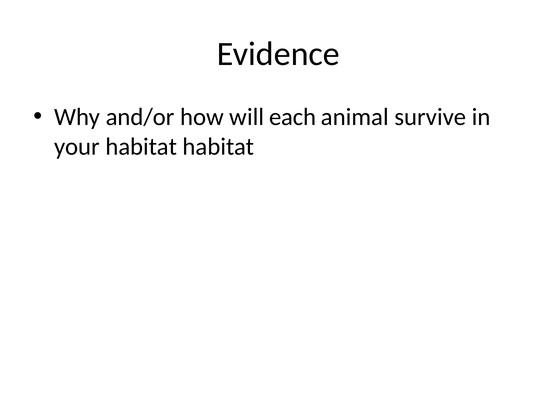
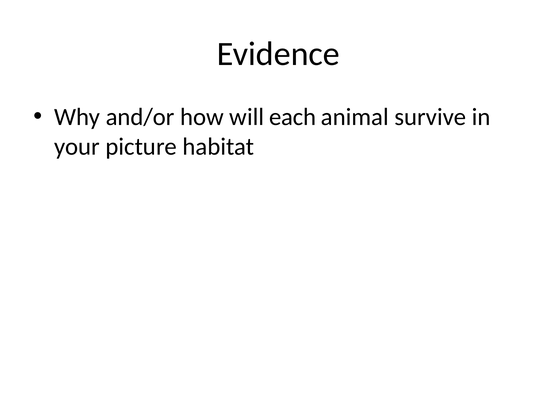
your habitat: habitat -> picture (141, 147)
